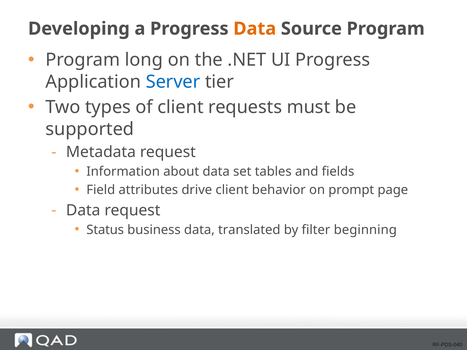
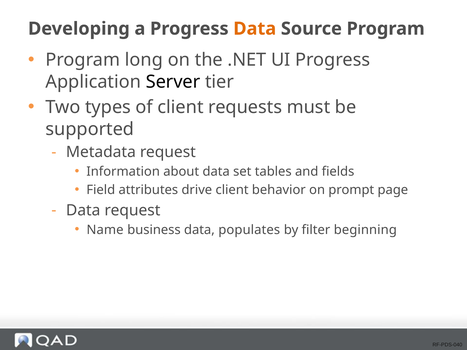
Server colour: blue -> black (173, 82)
Status: Status -> Name (105, 230)
translated: translated -> populates (249, 230)
